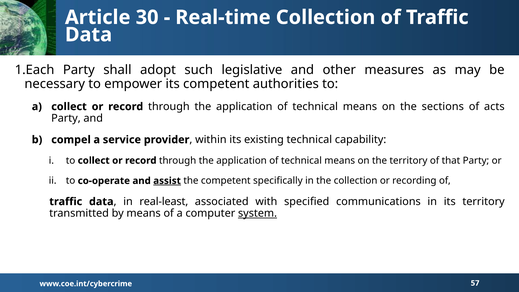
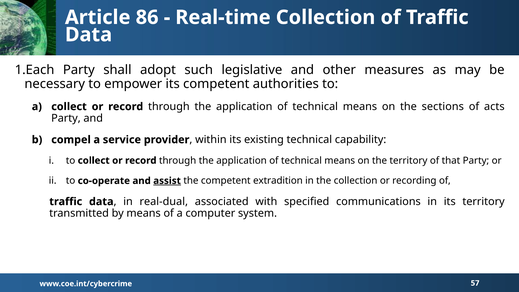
30: 30 -> 86 (147, 17)
specifically: specifically -> extradition (278, 181)
real-least: real-least -> real-dual (164, 202)
system underline: present -> none (258, 213)
